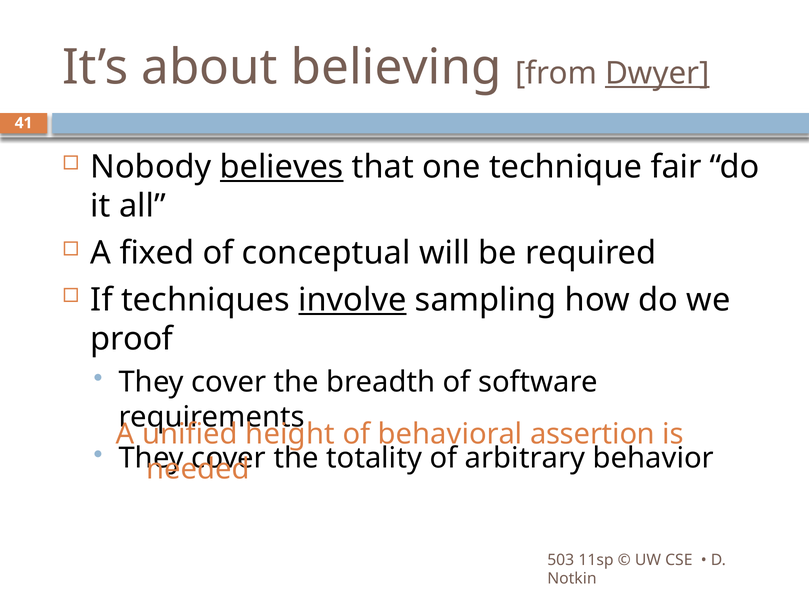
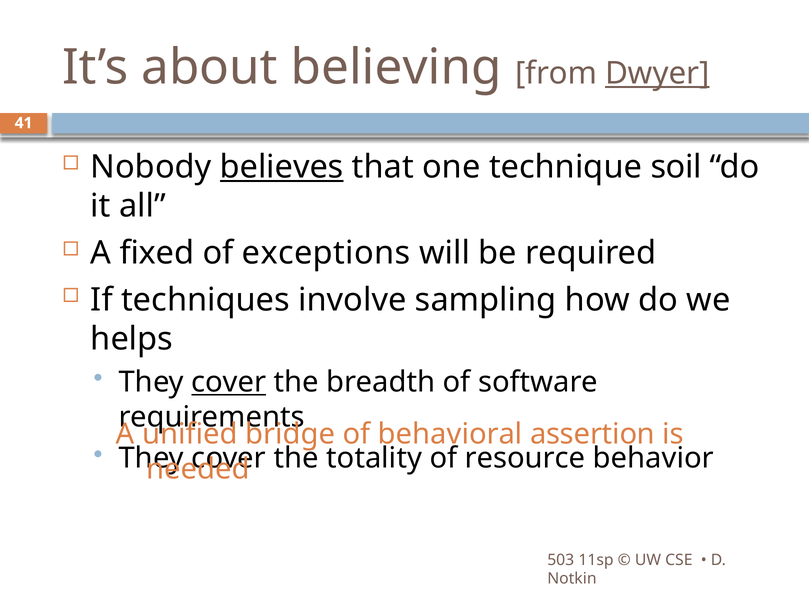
fair: fair -> soil (676, 167)
conceptual: conceptual -> exceptions (326, 253)
involve underline: present -> none (352, 300)
proof: proof -> helps (132, 340)
cover underline: none -> present (229, 383)
height: height -> bridge (290, 435)
arbitrary: arbitrary -> resource (525, 459)
